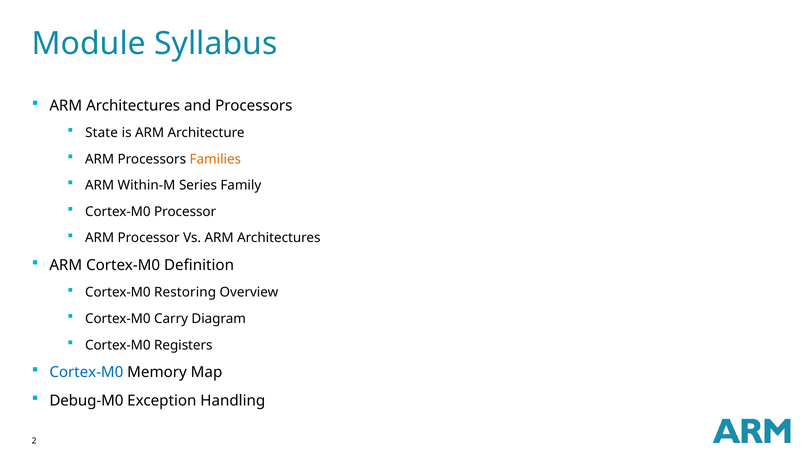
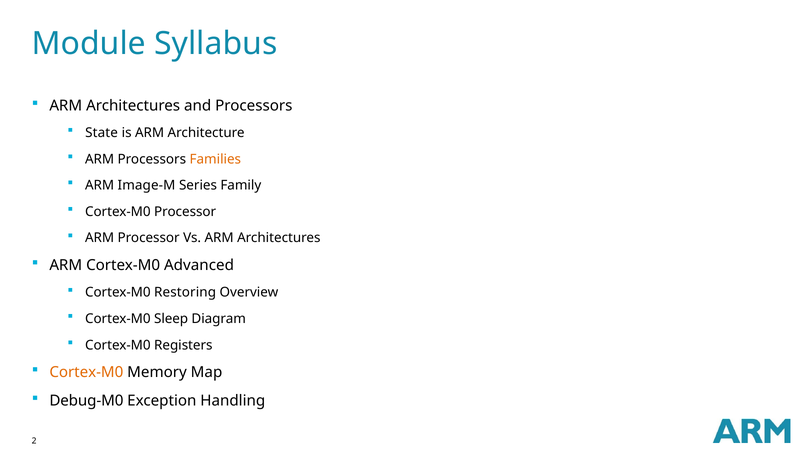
Within-M: Within-M -> Image-M (146, 185)
Definition: Definition -> Advanced (199, 265)
Carry: Carry -> Sleep (171, 319)
Cortex-M0 colour: blue -> orange (86, 372)
